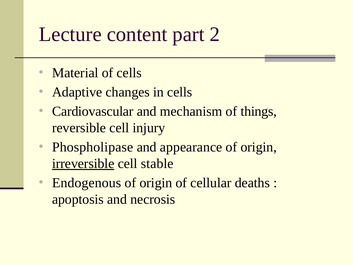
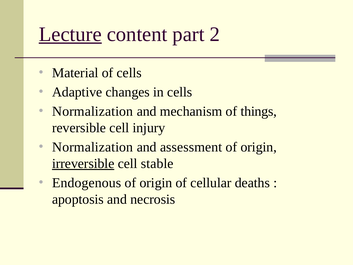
Lecture underline: none -> present (70, 34)
Cardiovascular: Cardiovascular -> Normalization (93, 111)
Phospholipase: Phospholipase -> Normalization (93, 147)
appearance: appearance -> assessment (191, 147)
